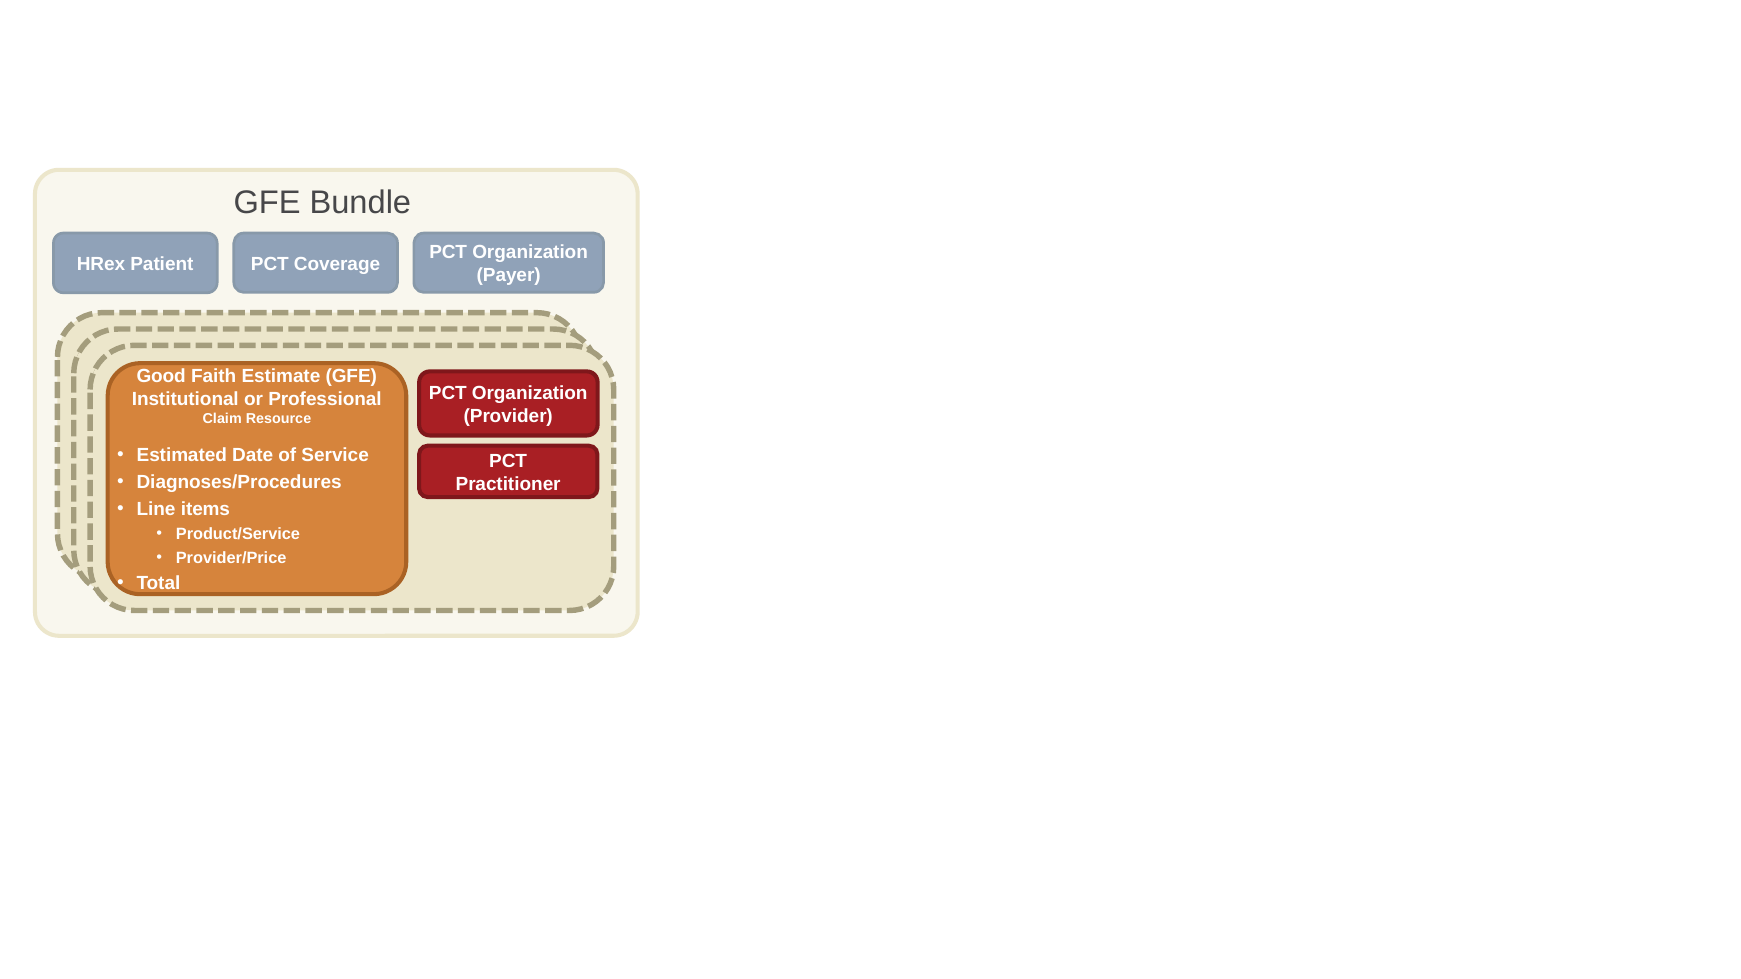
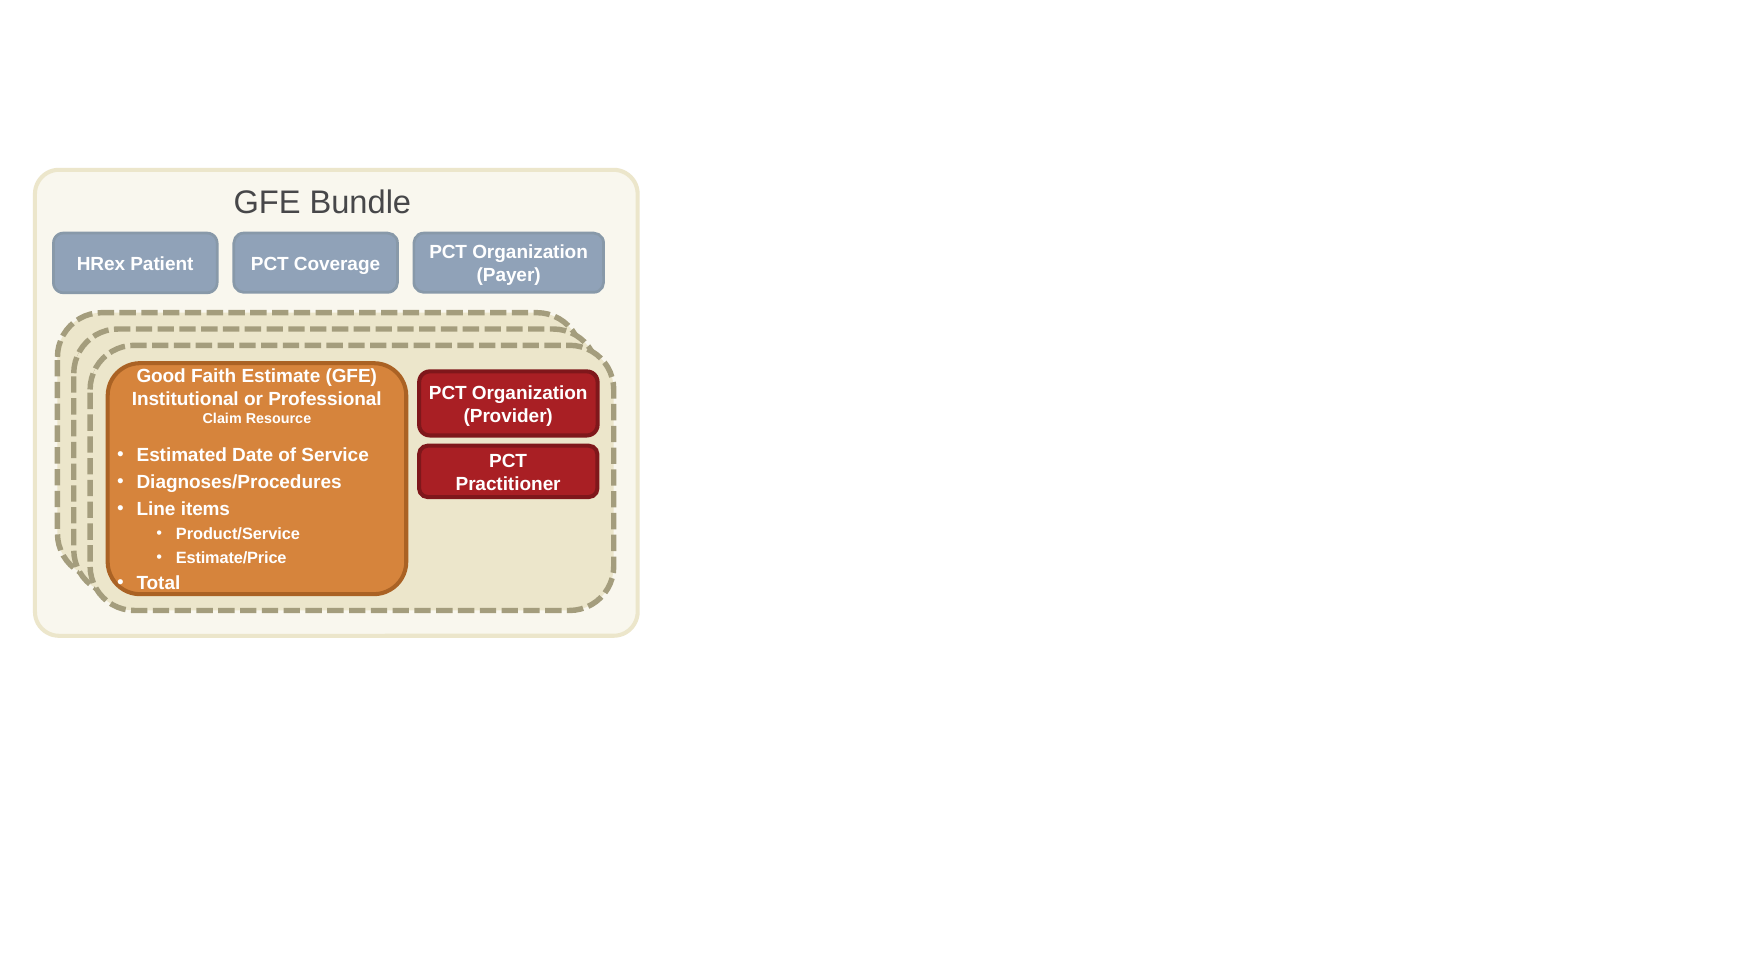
Provider/Price: Provider/Price -> Estimate/Price (231, 558)
